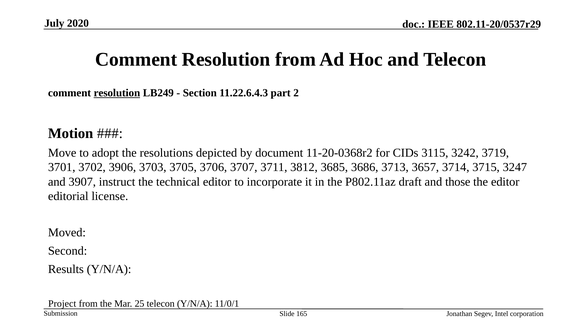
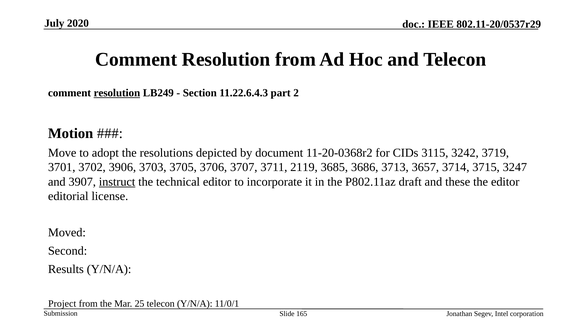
3812: 3812 -> 2119 (304, 167)
instruct underline: none -> present (117, 182)
those: those -> these (458, 182)
